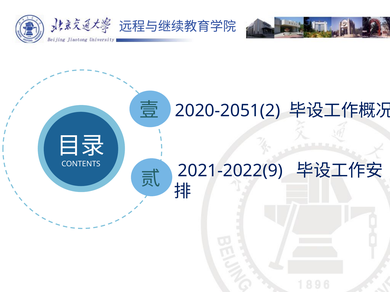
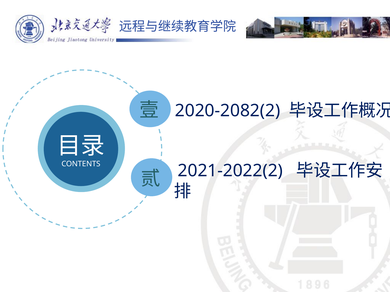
2020-2051(2: 2020-2051(2 -> 2020-2082(2 (228, 111)
2021-2022(9: 2021-2022(9 -> 2021-2022(2 (230, 171)
